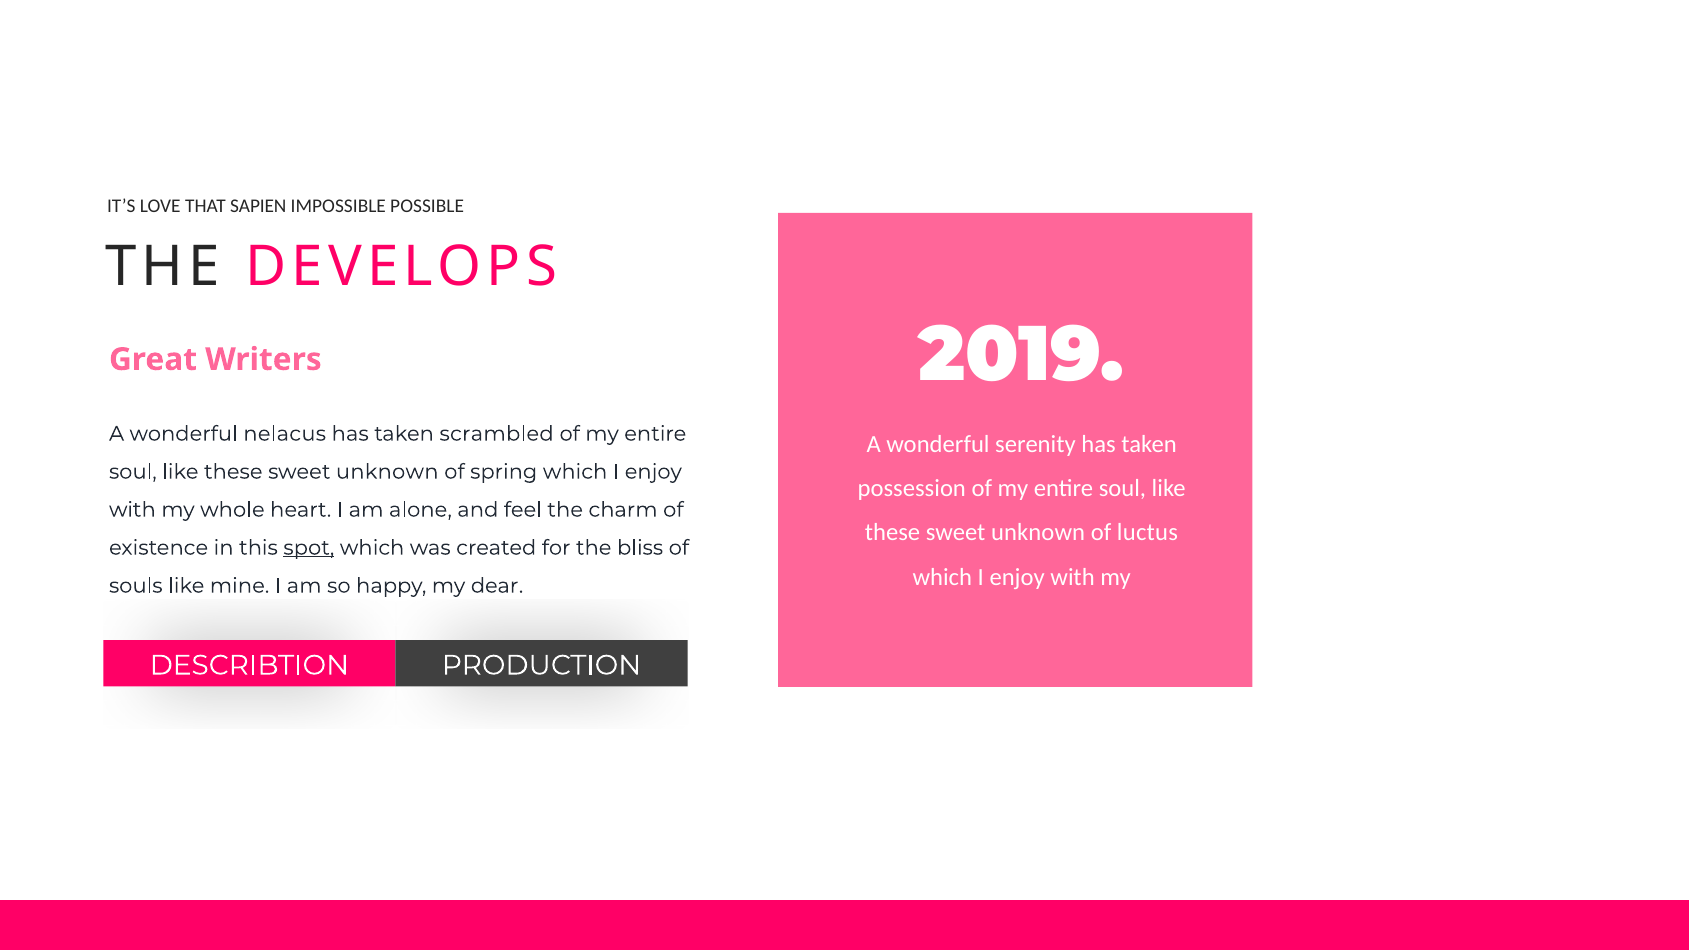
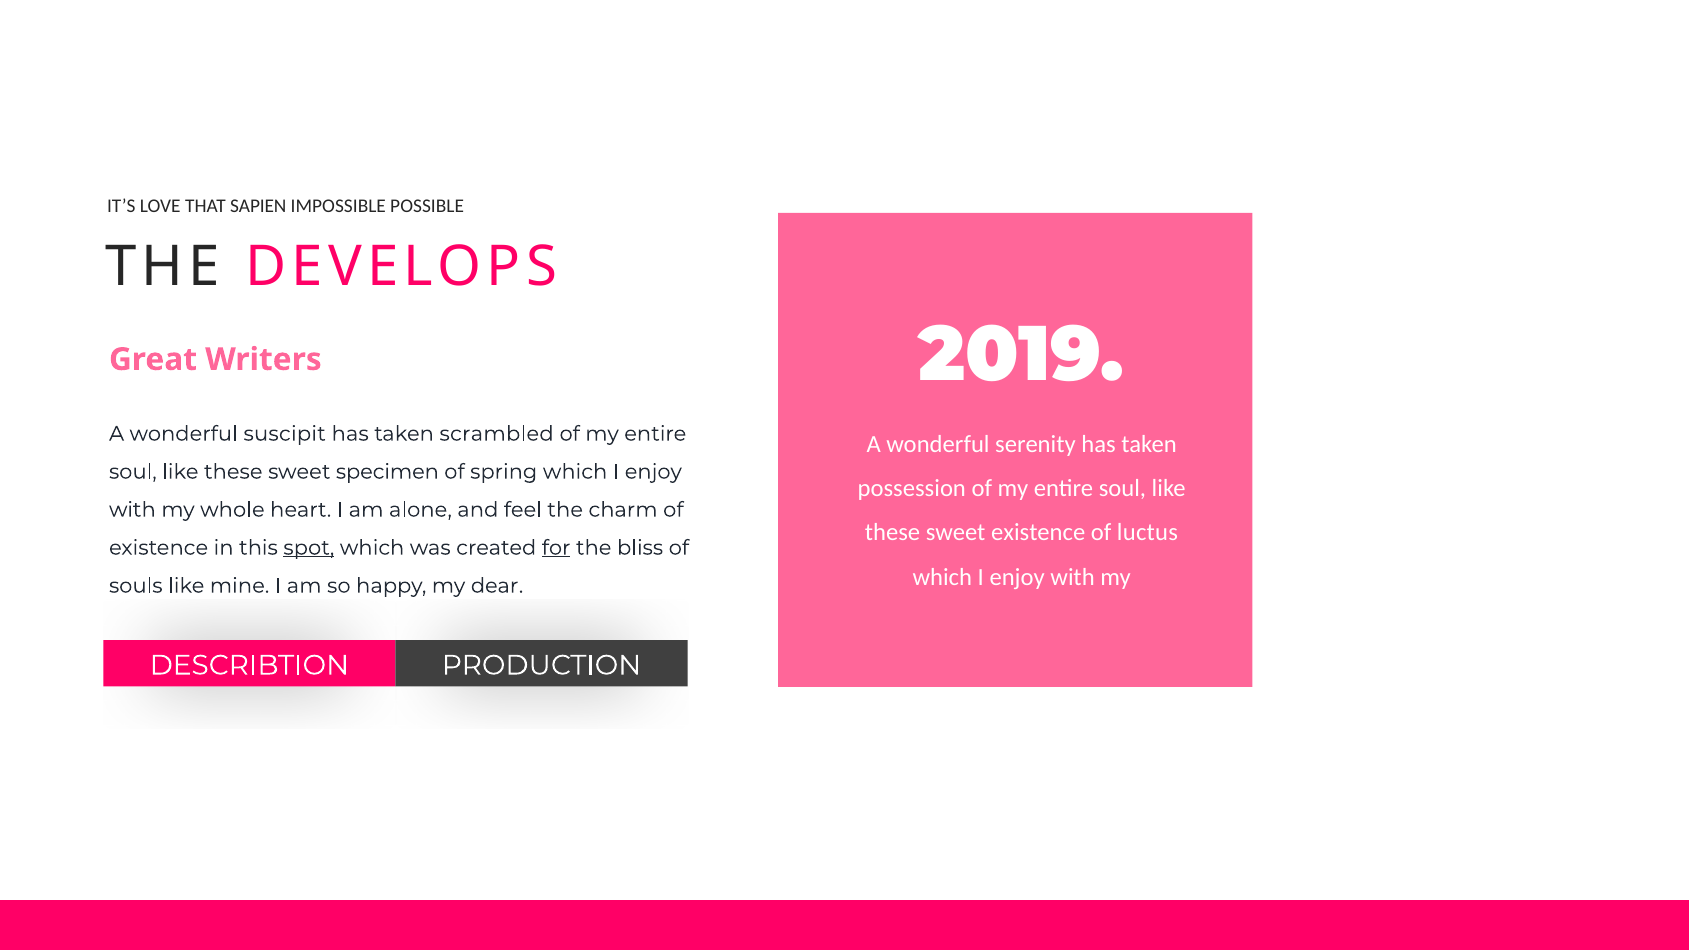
nelacus: nelacus -> suscipit (285, 434)
unknown: unknown -> specimen (387, 472)
unknown: unknown -> existence (1038, 533)
for underline: none -> present (556, 548)
